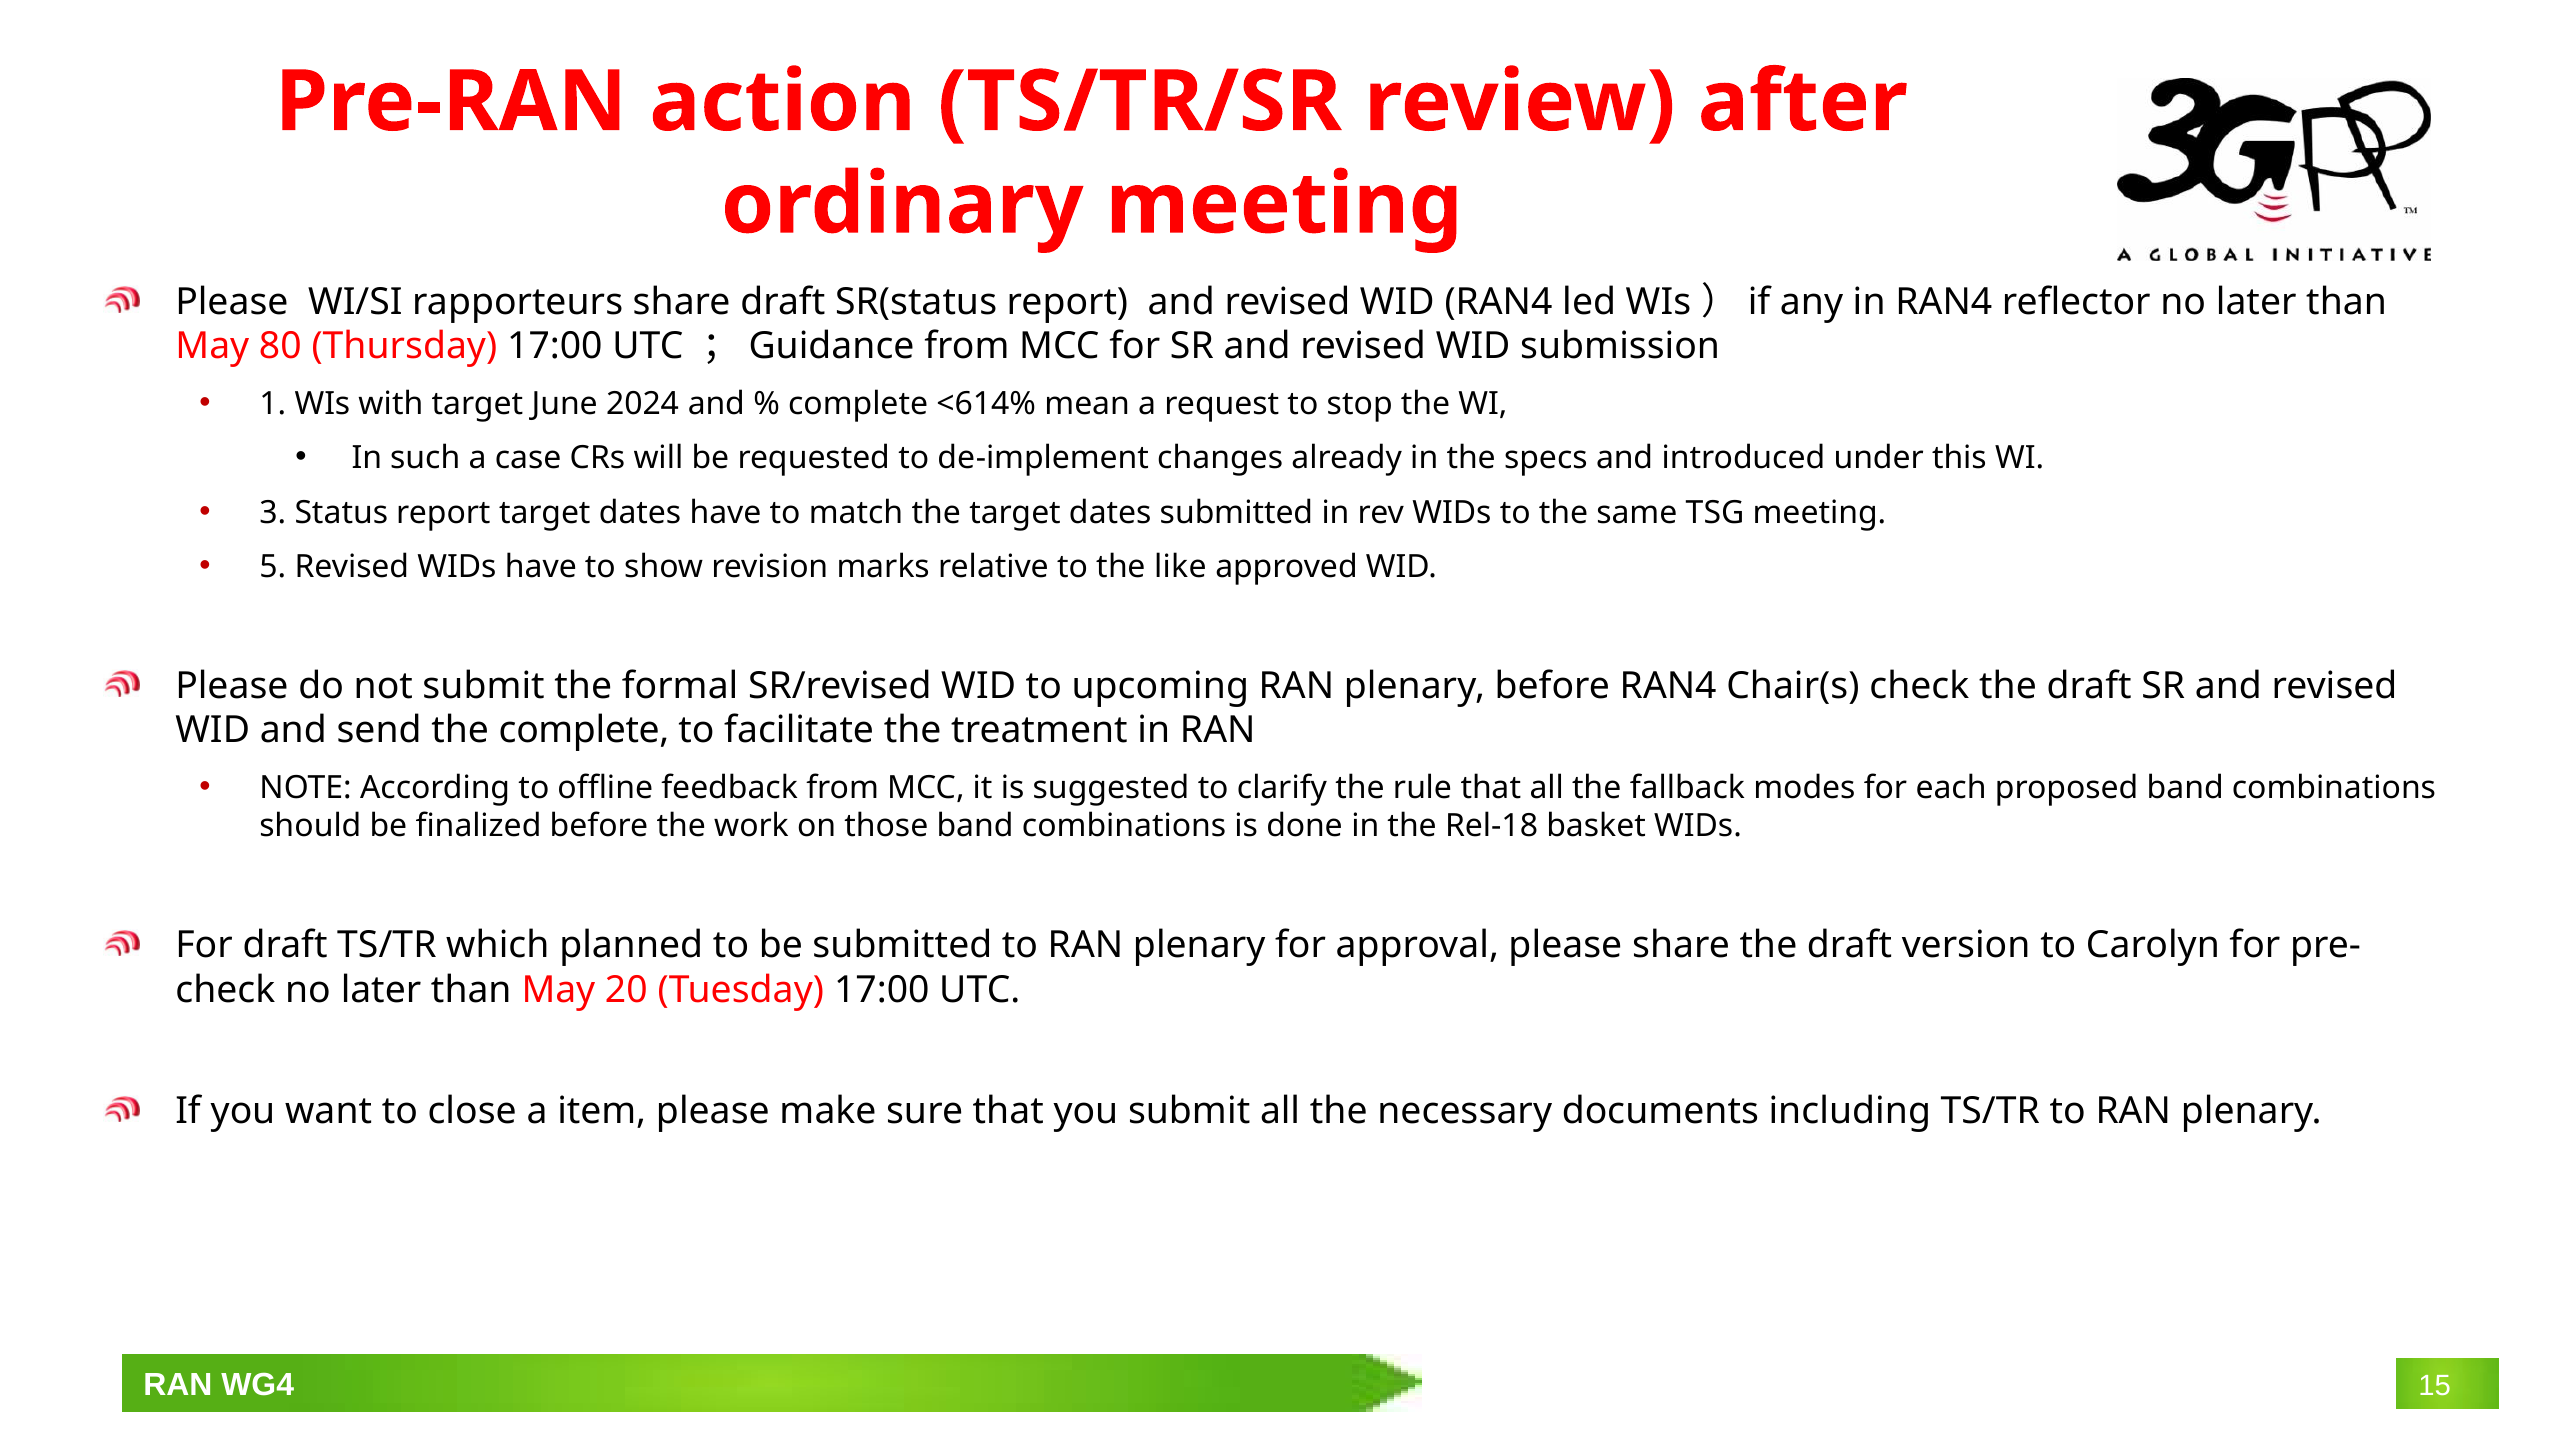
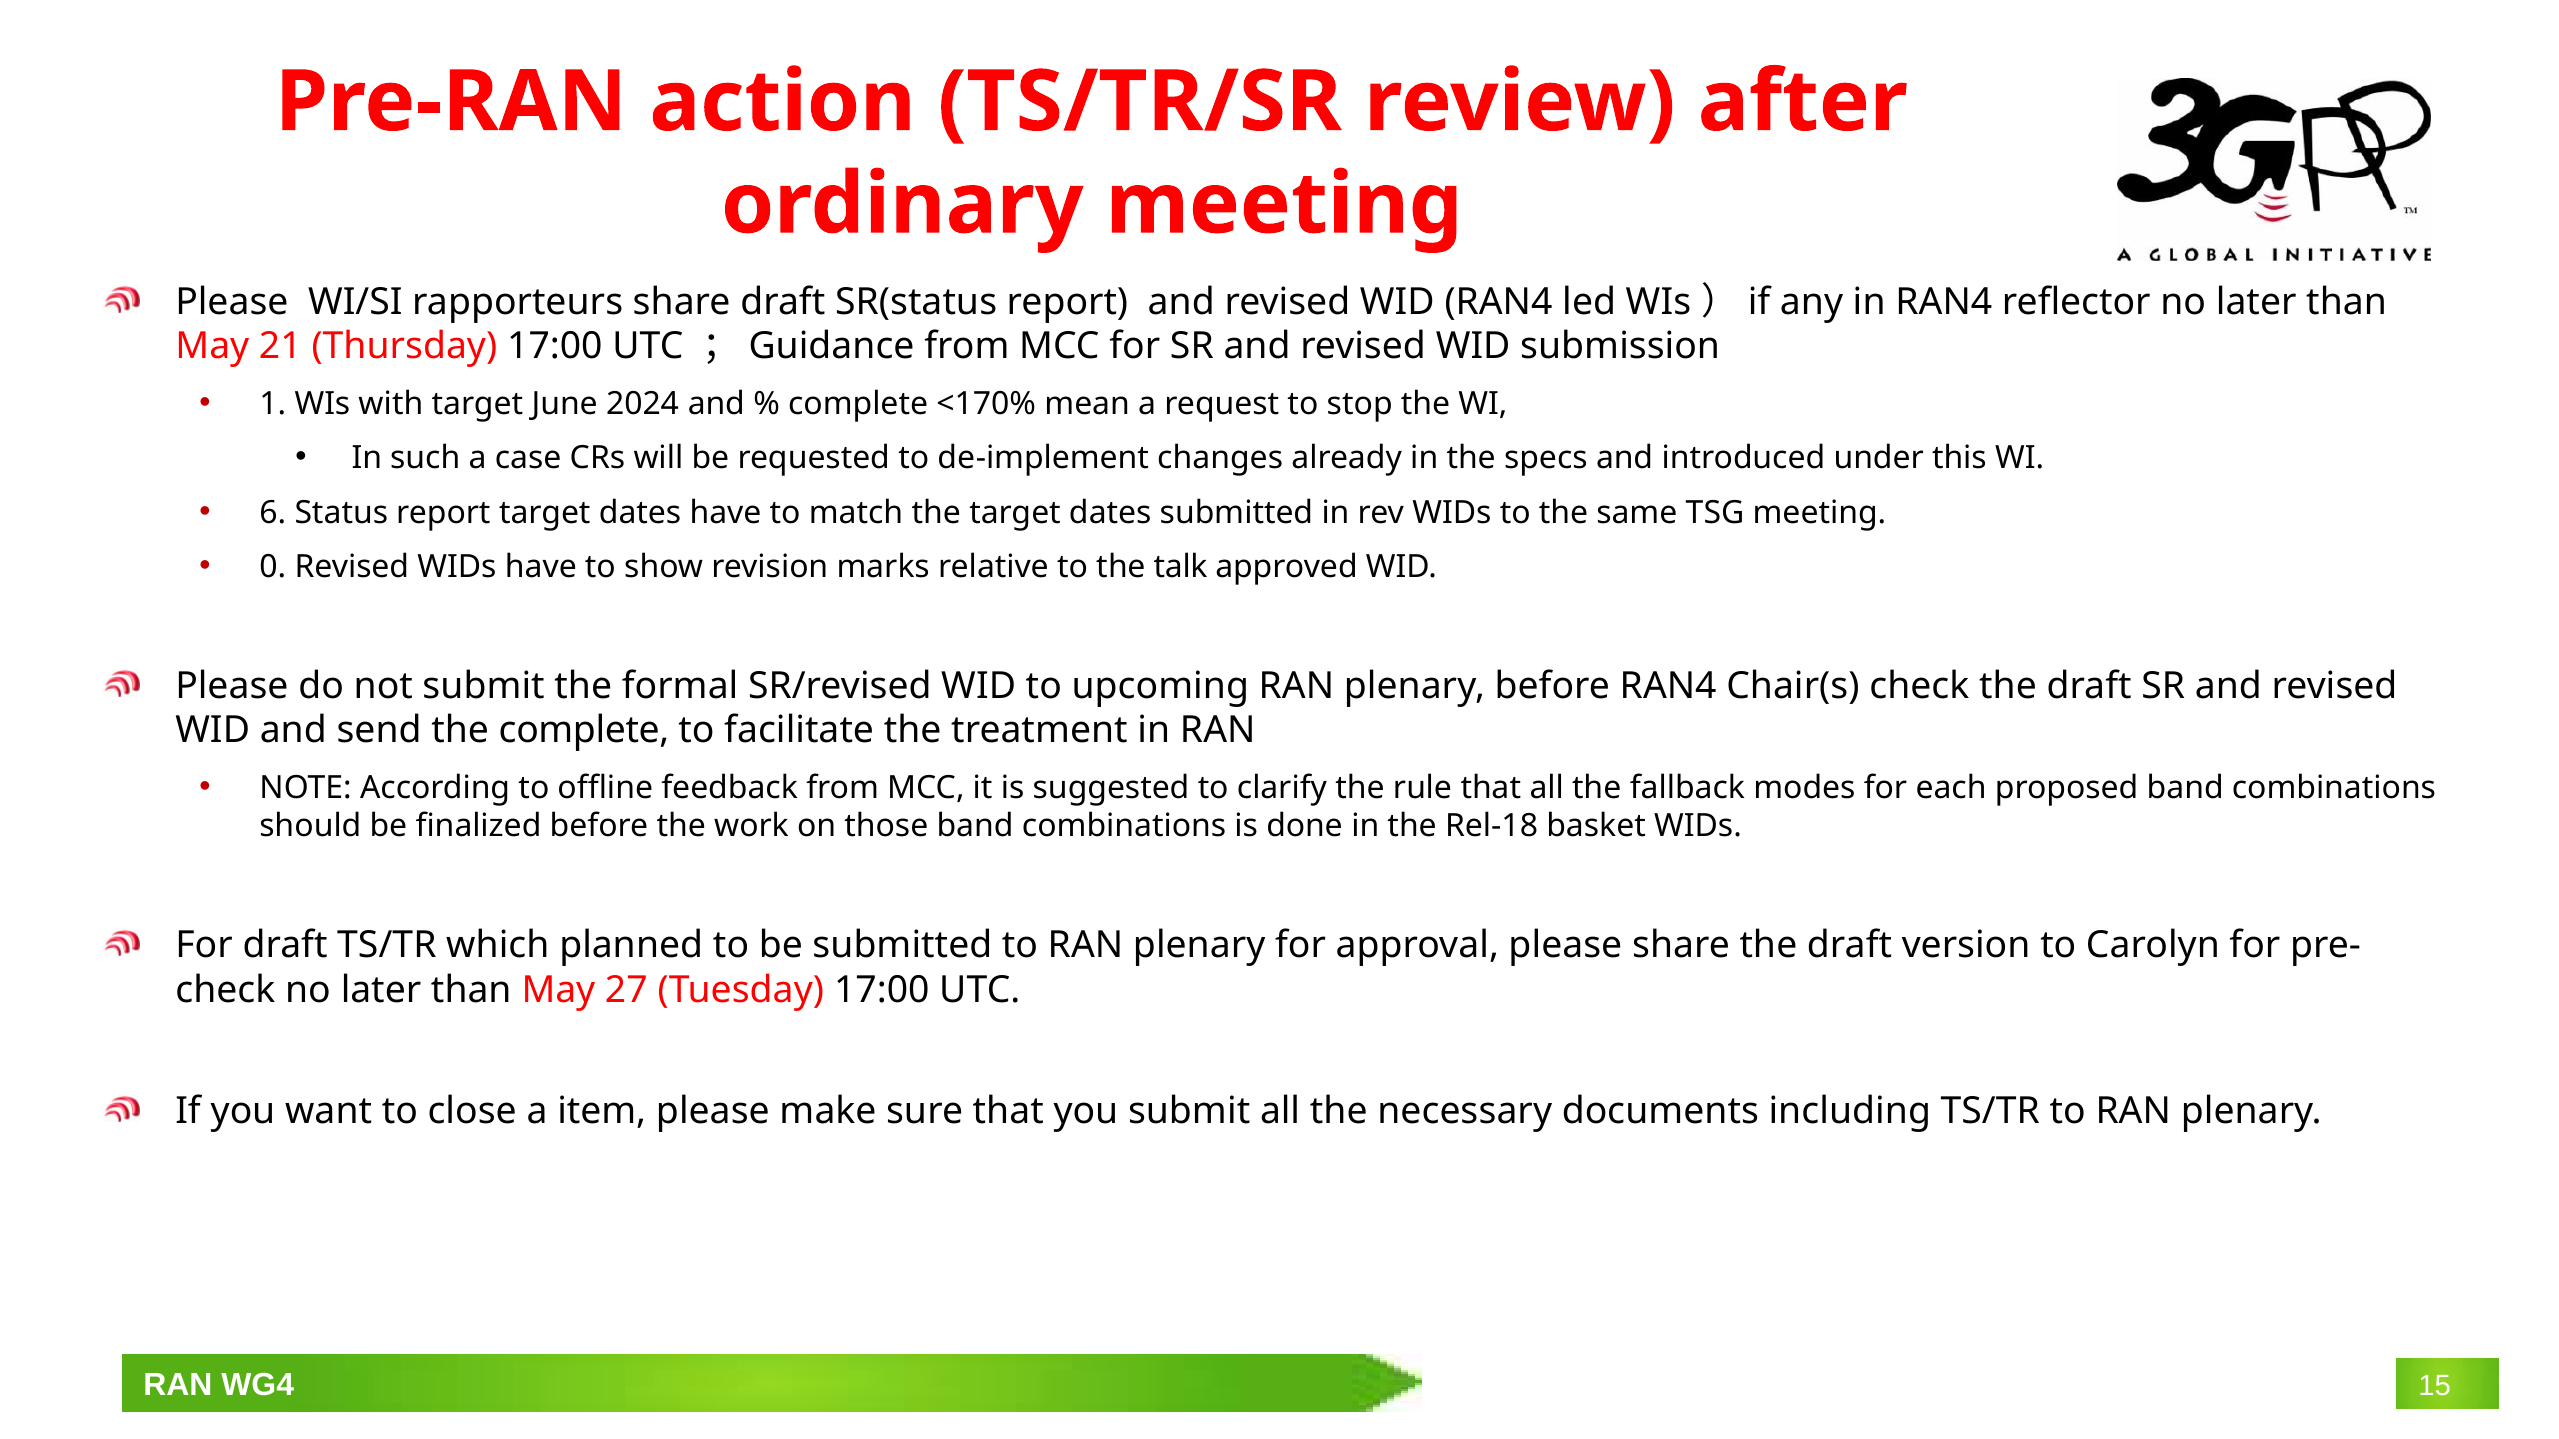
80: 80 -> 21 (280, 347)
<614%: <614% -> <170% (986, 404)
3: 3 -> 6 (273, 513)
5: 5 -> 0 (273, 567)
like: like -> talk (1181, 567)
20: 20 -> 27 (626, 990)
